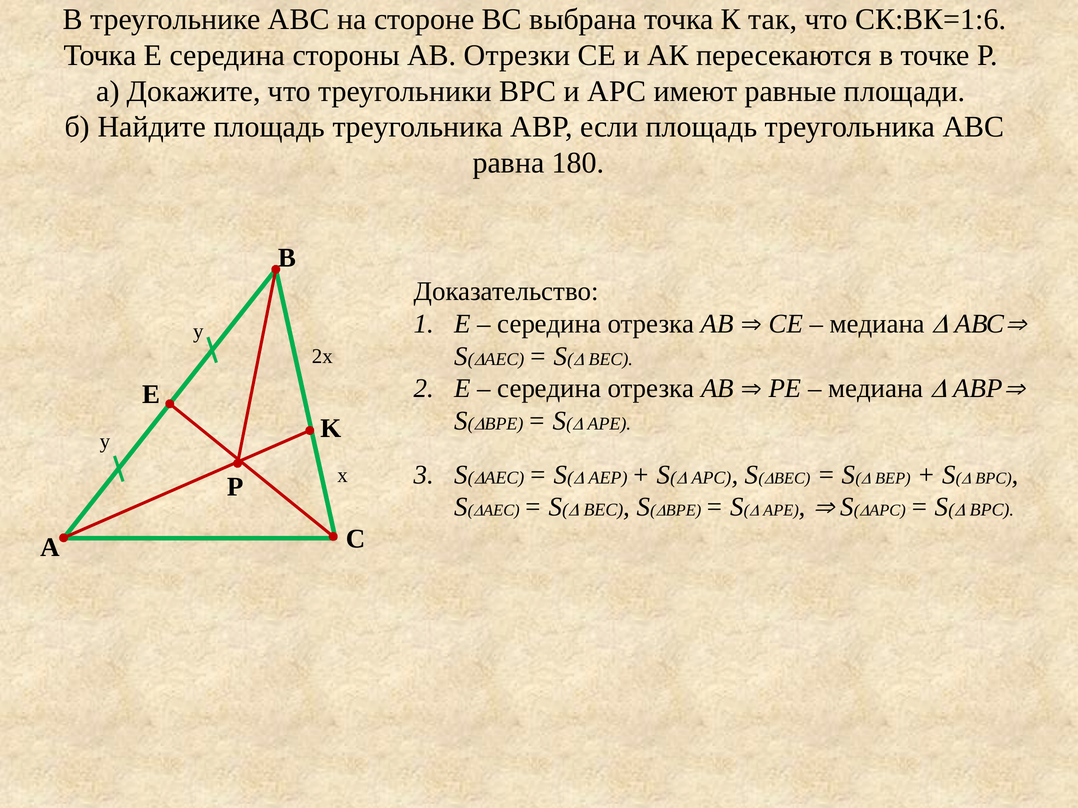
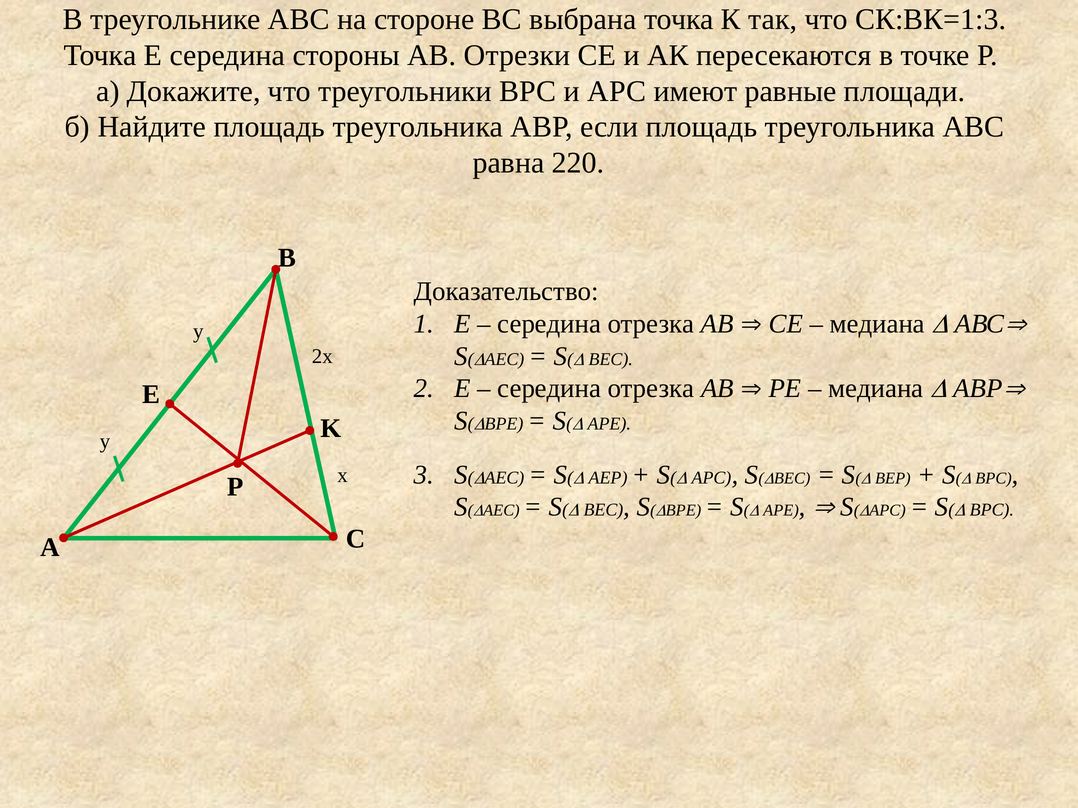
СК:ВК=1:6: СК:ВК=1:6 -> СК:ВК=1:3 (931, 19)
180: 180 -> 220 (578, 163)
